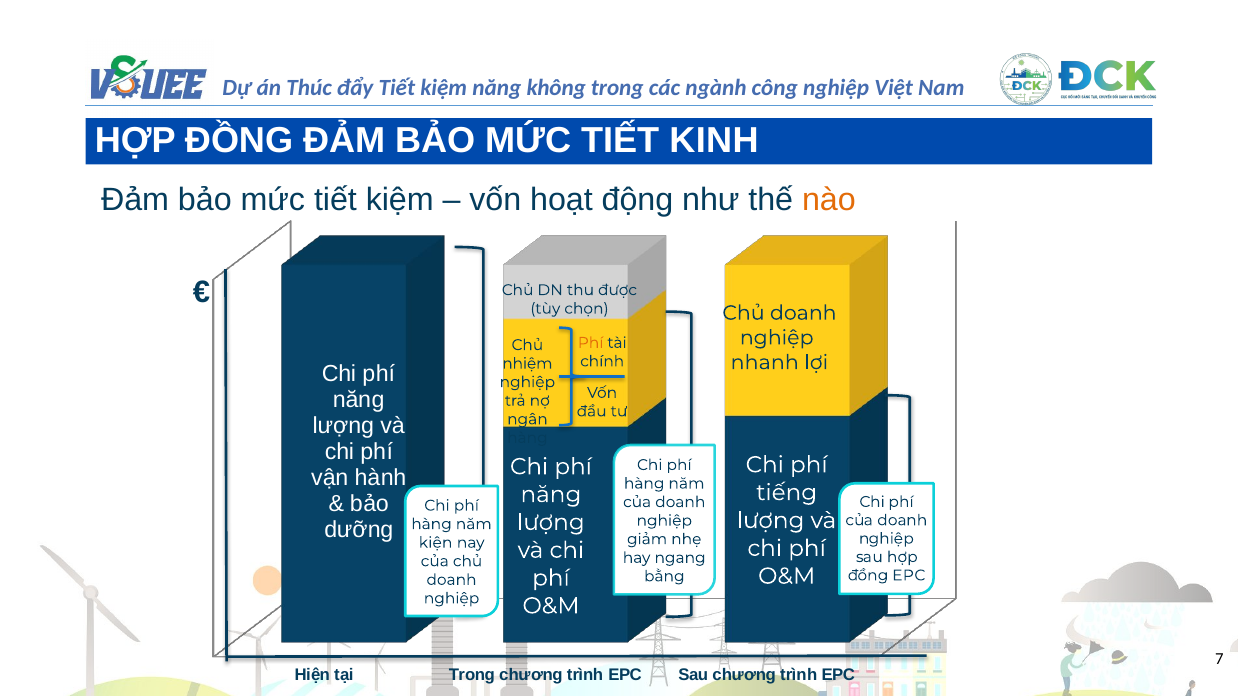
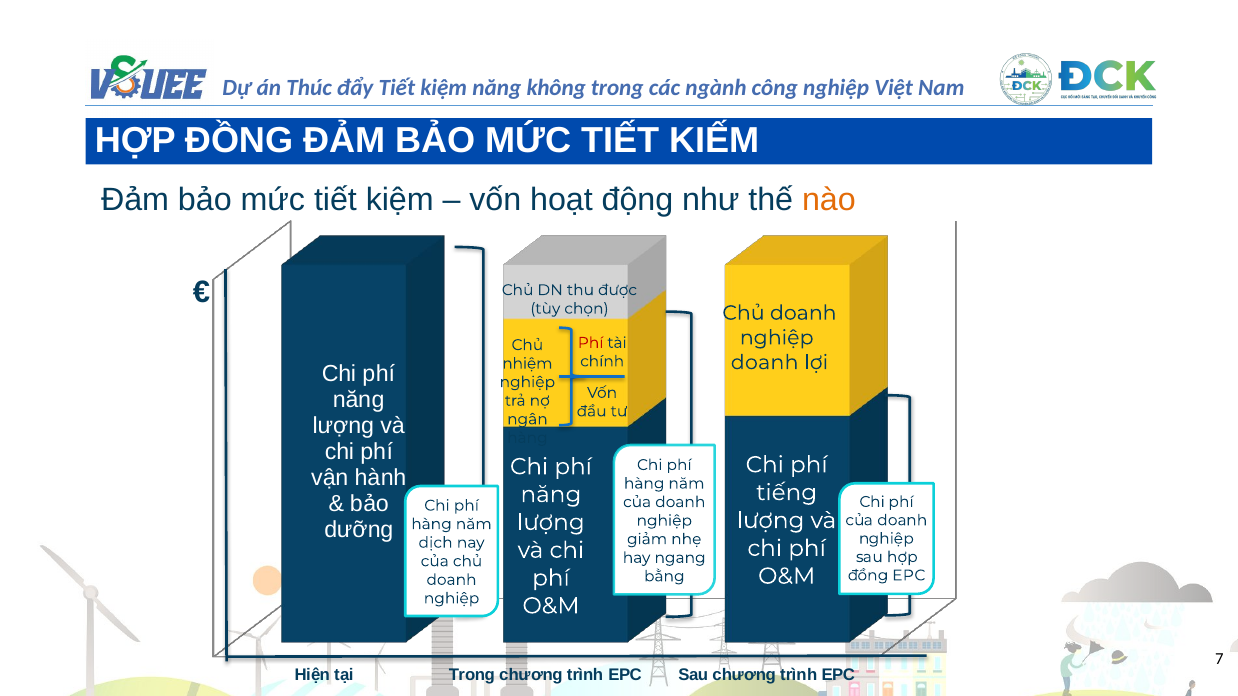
KINH: KINH -> KIẾM (714, 141)
Phí colour: orange -> red (591, 343)
nhanh: nhanh -> doanh (765, 363)
kiện: kiện -> dịch (436, 543)
